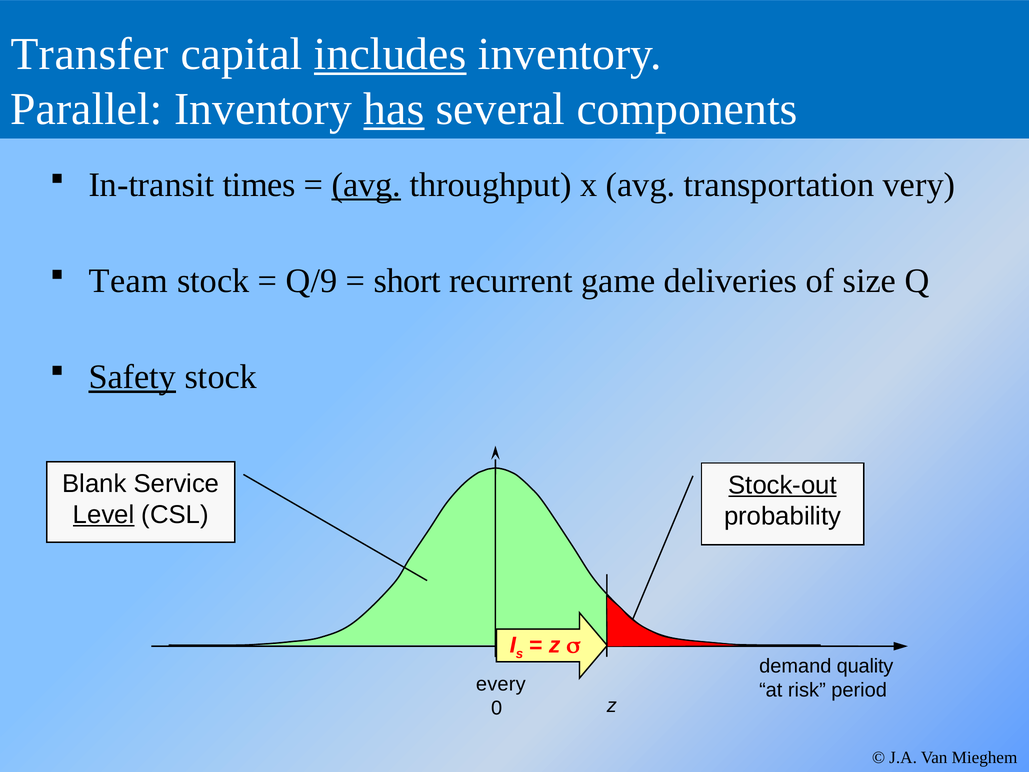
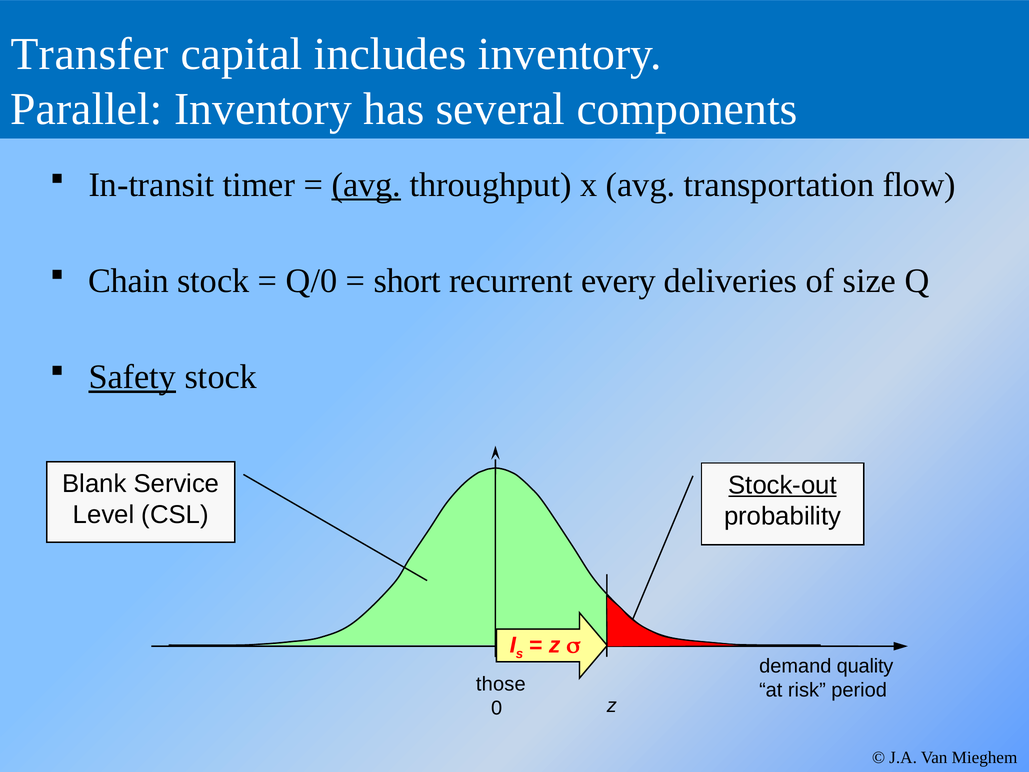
includes underline: present -> none (390, 54)
has underline: present -> none (394, 109)
times: times -> timer (259, 185)
very: very -> flow (919, 185)
Team: Team -> Chain (129, 281)
Q/9: Q/9 -> Q/0 (312, 281)
game: game -> every (618, 281)
Level underline: present -> none (104, 515)
every: every -> those (501, 684)
